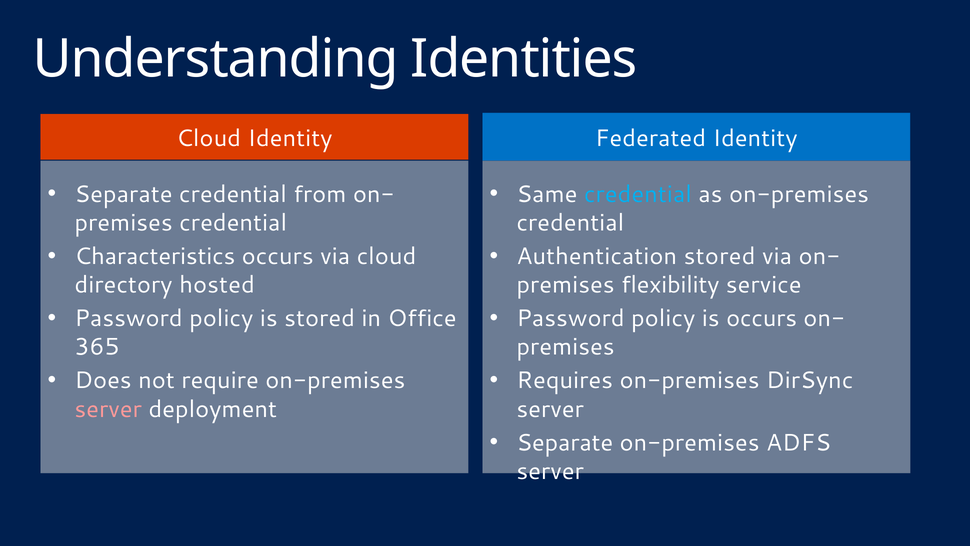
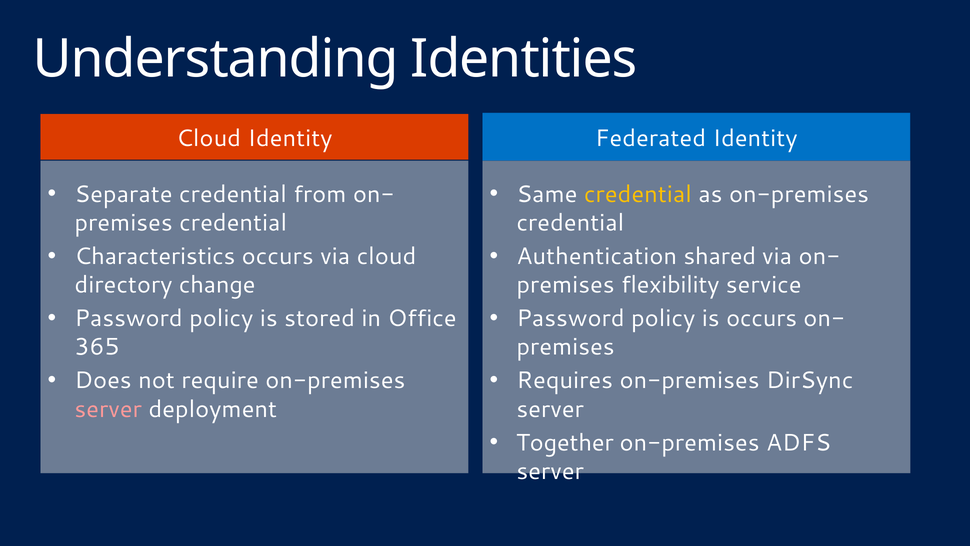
credential colour: light blue -> yellow (638, 194)
Authentication stored: stored -> shared (720, 256)
hosted: hosted -> change (217, 285)
Separate: Separate -> Together (565, 442)
